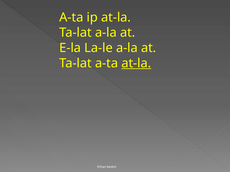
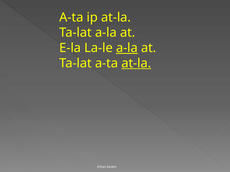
a-la underline: none -> present (127, 48)
